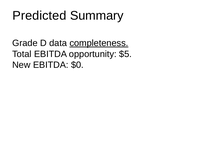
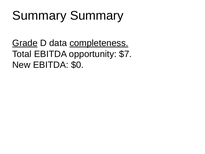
Predicted: Predicted -> Summary (39, 16)
Grade underline: none -> present (25, 43)
$5: $5 -> $7 (125, 54)
